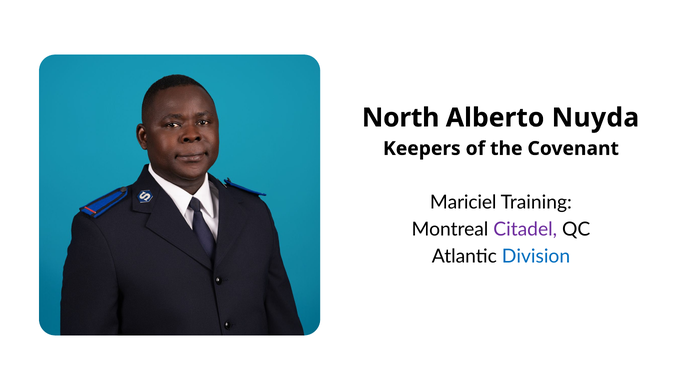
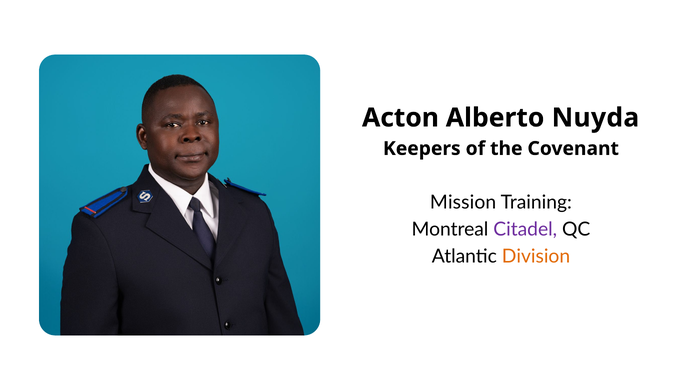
North: North -> Acton (400, 118)
Mariciel: Mariciel -> Mission (463, 203)
Division colour: blue -> orange (536, 257)
